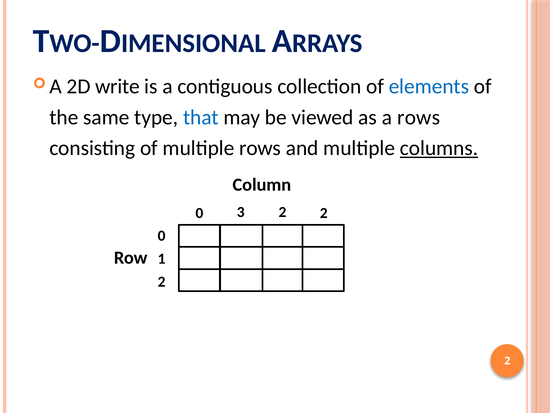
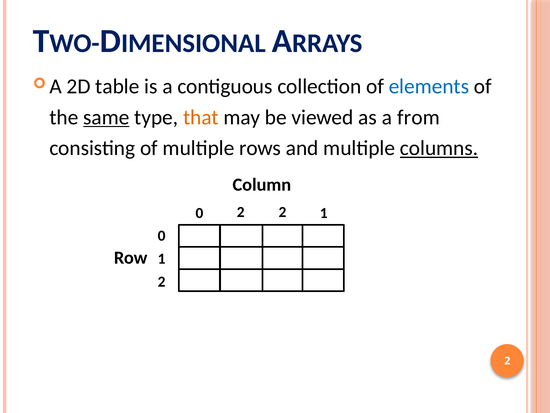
write: write -> table (117, 86)
same underline: none -> present (106, 117)
that colour: blue -> orange (201, 117)
a rows: rows -> from (419, 117)
0 3: 3 -> 2 (241, 212)
2 2: 2 -> 1 (324, 213)
